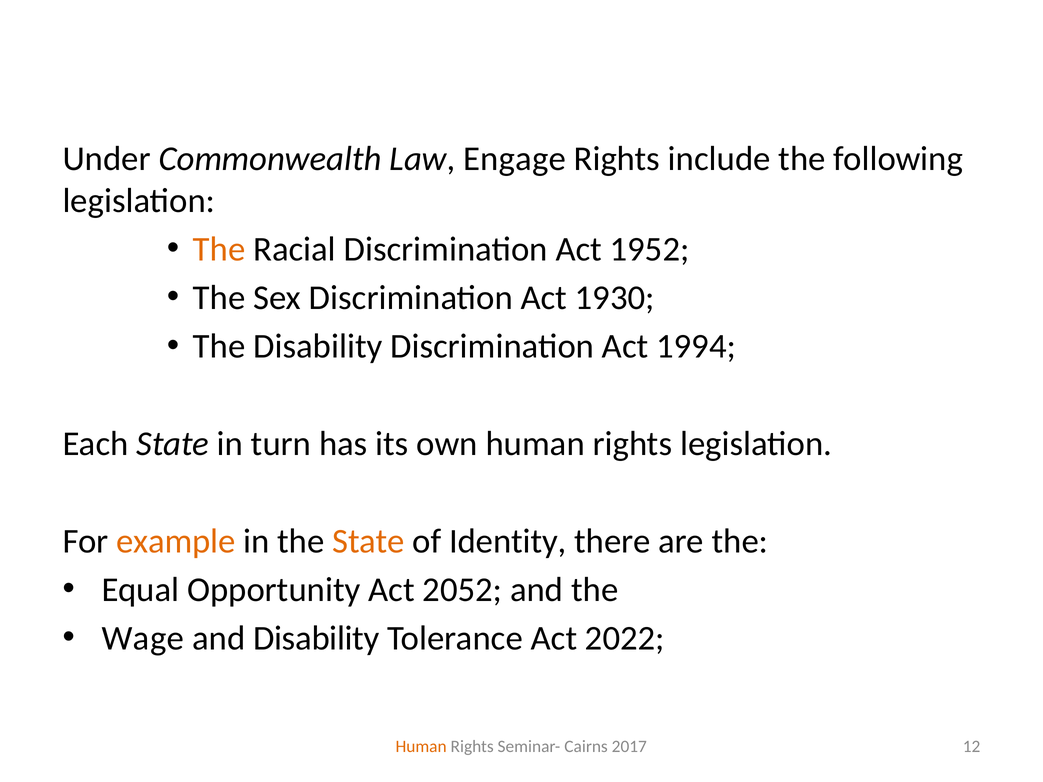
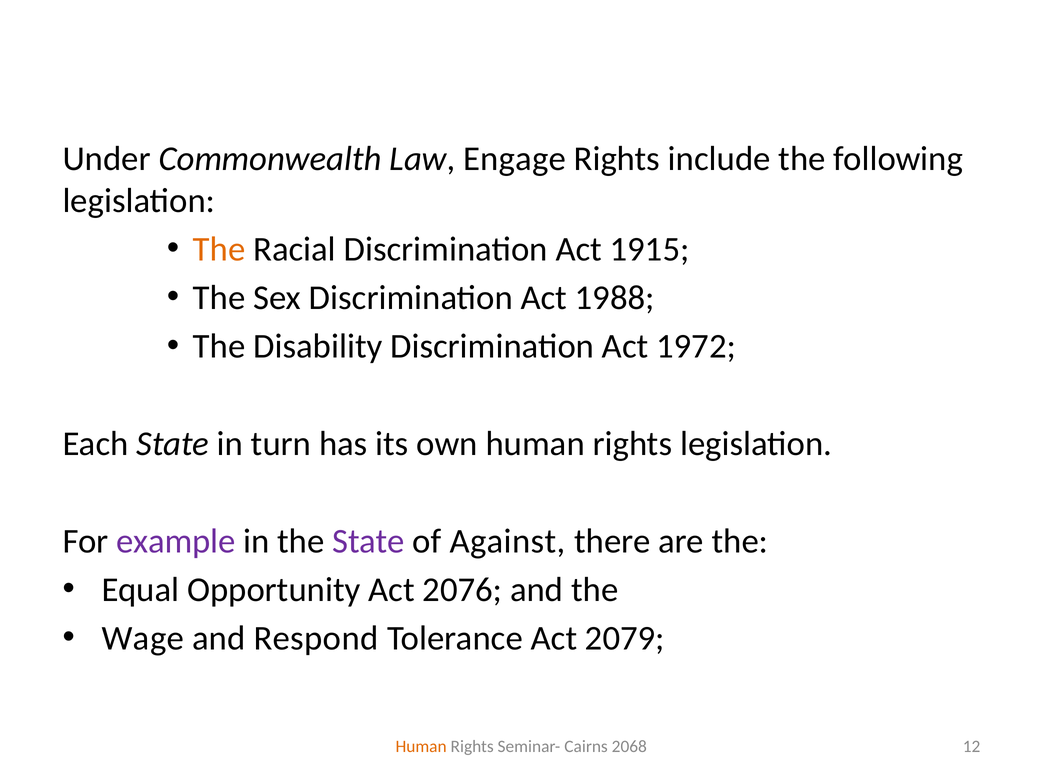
1952: 1952 -> 1915 (650, 249)
1930: 1930 -> 1988 (615, 298)
1994: 1994 -> 1972 (696, 347)
example colour: orange -> purple (176, 541)
State colour: orange -> purple (368, 541)
Identity: Identity -> Against (508, 541)
2052: 2052 -> 2076 (462, 590)
and Disability: Disability -> Respond (316, 639)
2022: 2022 -> 2079 (625, 639)
2017: 2017 -> 2068 (629, 747)
